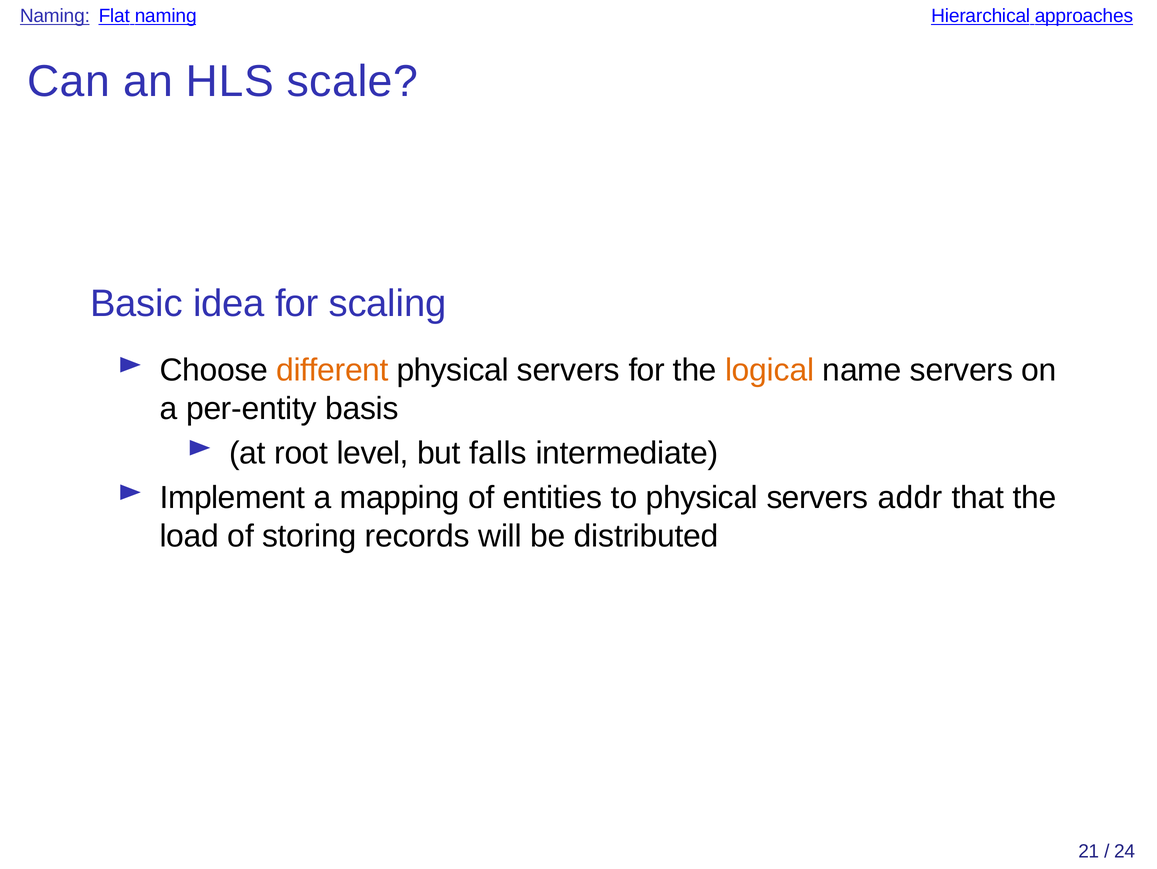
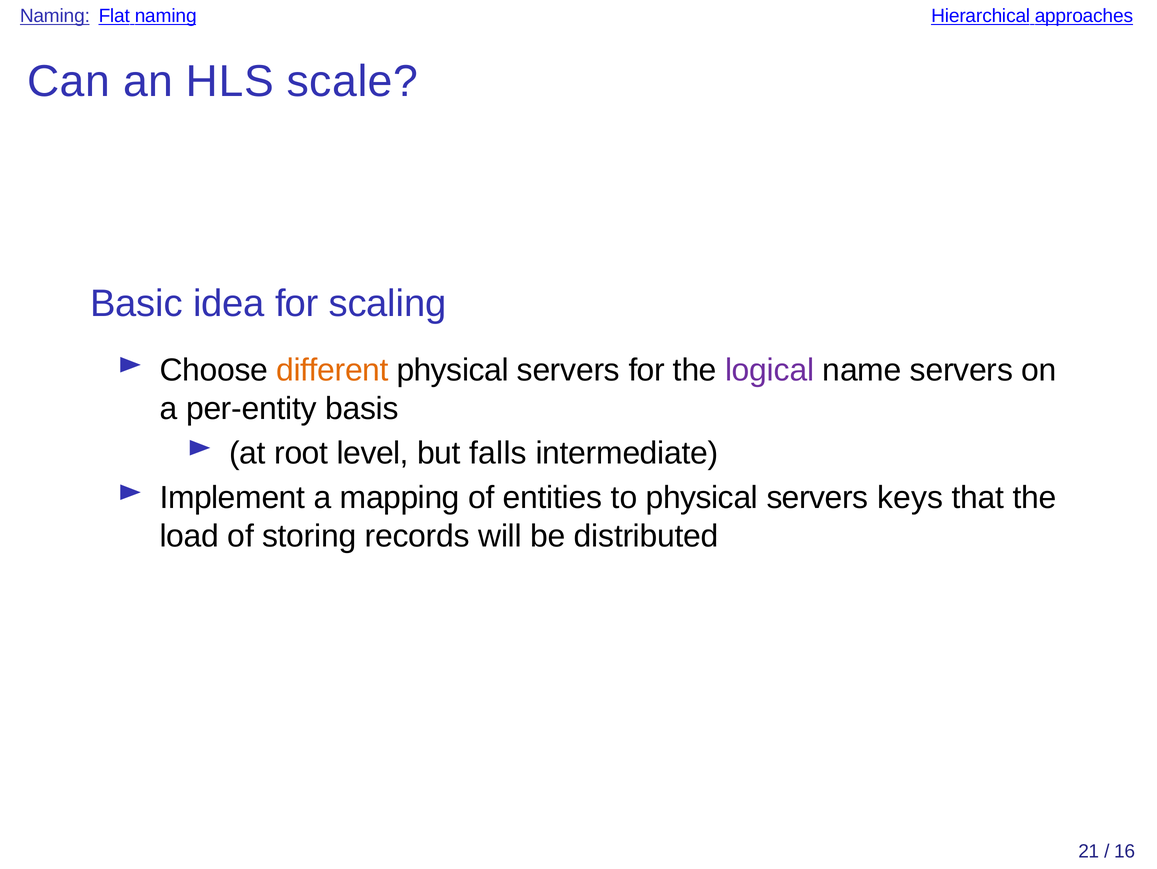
logical colour: orange -> purple (770, 370)
addr: addr -> keys (910, 497)
24: 24 -> 16 (1125, 851)
